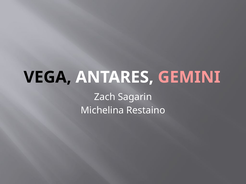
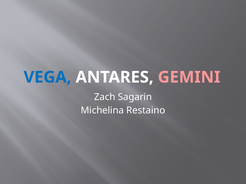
VEGA colour: black -> blue (47, 77)
